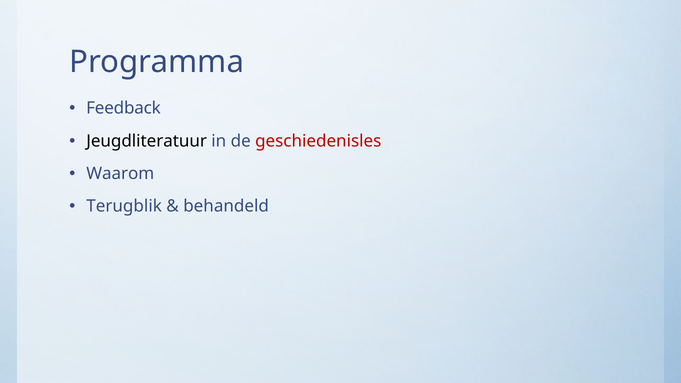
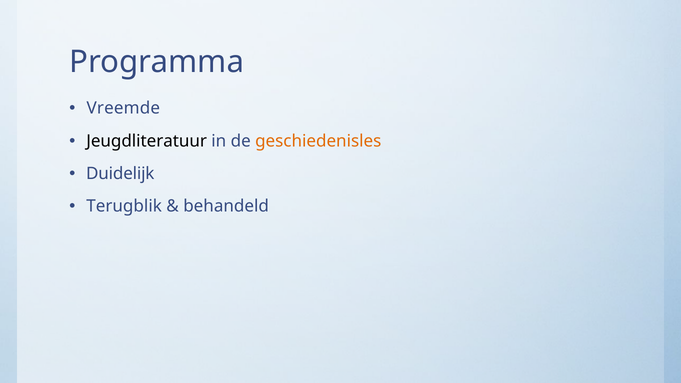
Feedback: Feedback -> Vreemde (123, 108)
geschiedenisles colour: red -> orange (318, 141)
Waarom: Waarom -> Duidelijk (120, 174)
